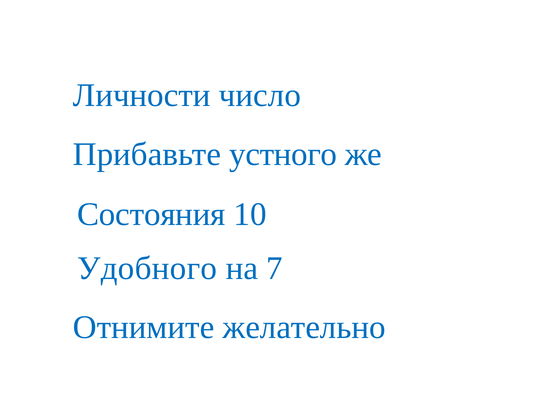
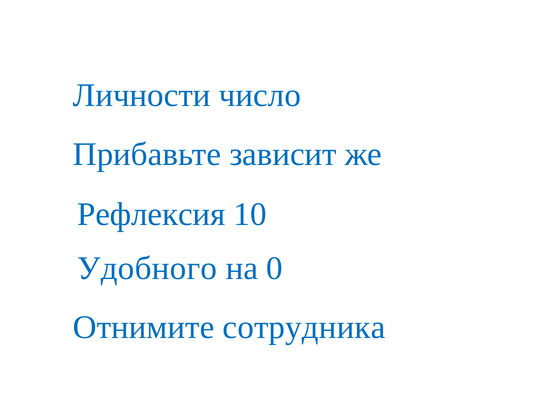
устного: устного -> зависит (283, 155)
Состояния: Состояния -> Рефлексия (151, 215)
7: 7 -> 0 (275, 269)
желательно: желательно -> сотрудника (304, 328)
